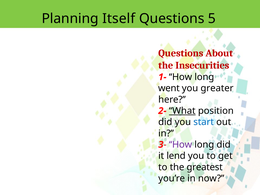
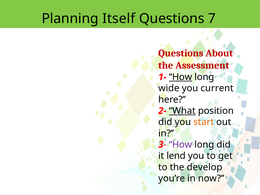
5: 5 -> 7 (212, 19)
Insecurities: Insecurities -> Assessment (202, 65)
How underline: none -> present (180, 77)
went: went -> wide (169, 88)
greater: greater -> current (217, 88)
start colour: blue -> orange (204, 122)
greatest: greatest -> develop (205, 167)
